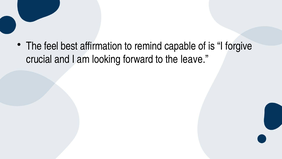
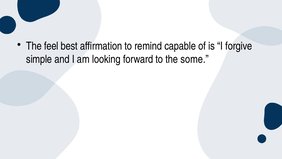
crucial: crucial -> simple (39, 59)
leave: leave -> some (195, 59)
